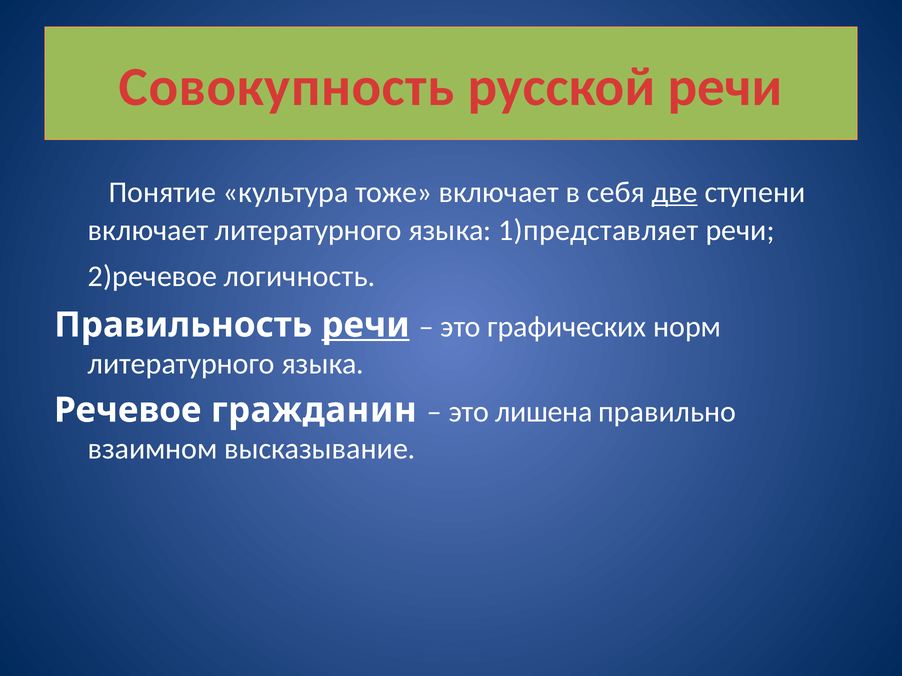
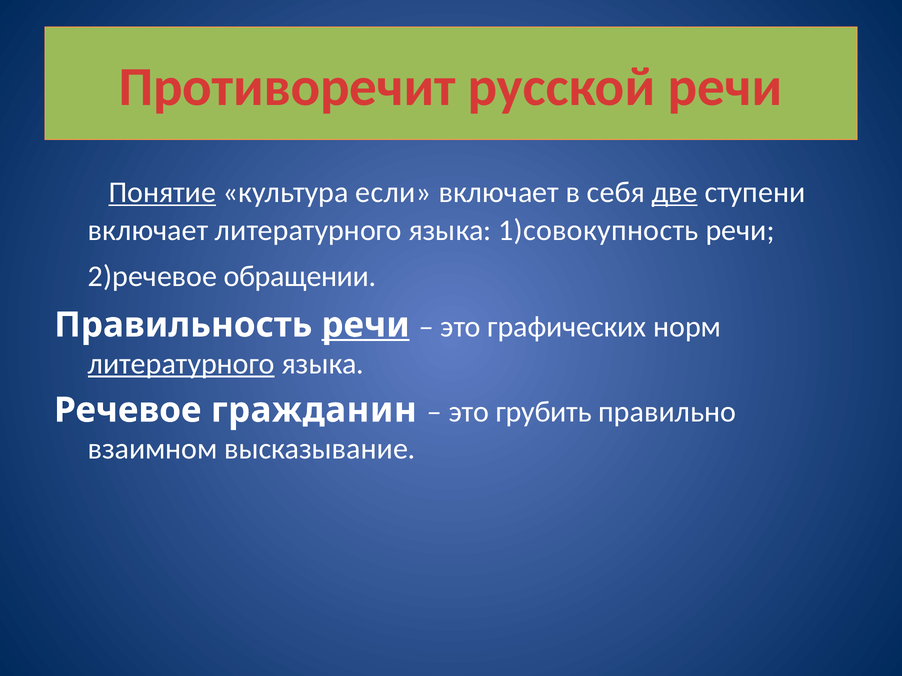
Совокупность: Совокупность -> Противоречит (287, 87)
Понятие underline: none -> present (162, 193)
тоже: тоже -> если (393, 193)
1)представляет: 1)представляет -> 1)совокупность (598, 231)
логичность: логичность -> обращении (300, 277)
литературного underline: none -> present (181, 364)
лишена: лишена -> грубить (544, 412)
